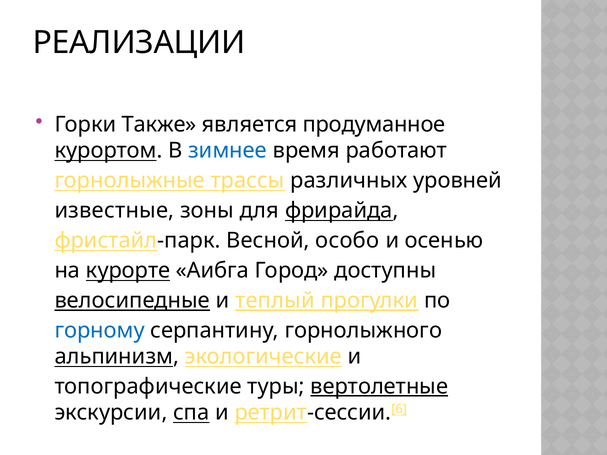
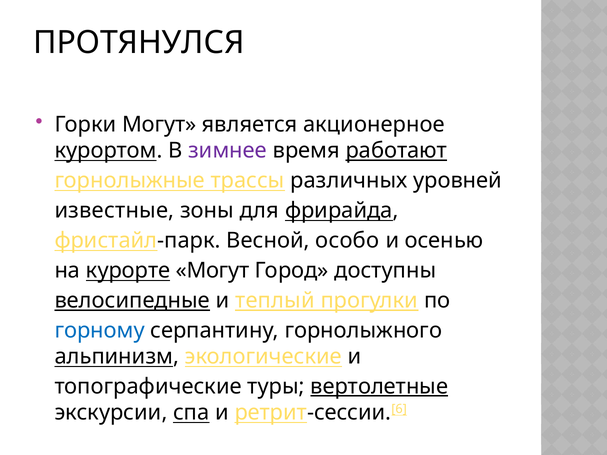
РЕАЛИЗАЦИИ: РЕАЛИЗАЦИИ -> ПРОТЯНУЛСЯ (139, 43)
Горки Также: Также -> Могут (159, 125)
продуманное: продуманное -> акционерное (374, 125)
зимнее colour: blue -> purple (228, 151)
работают underline: none -> present (396, 151)
курорте Аибга: Аибга -> Могут (213, 271)
